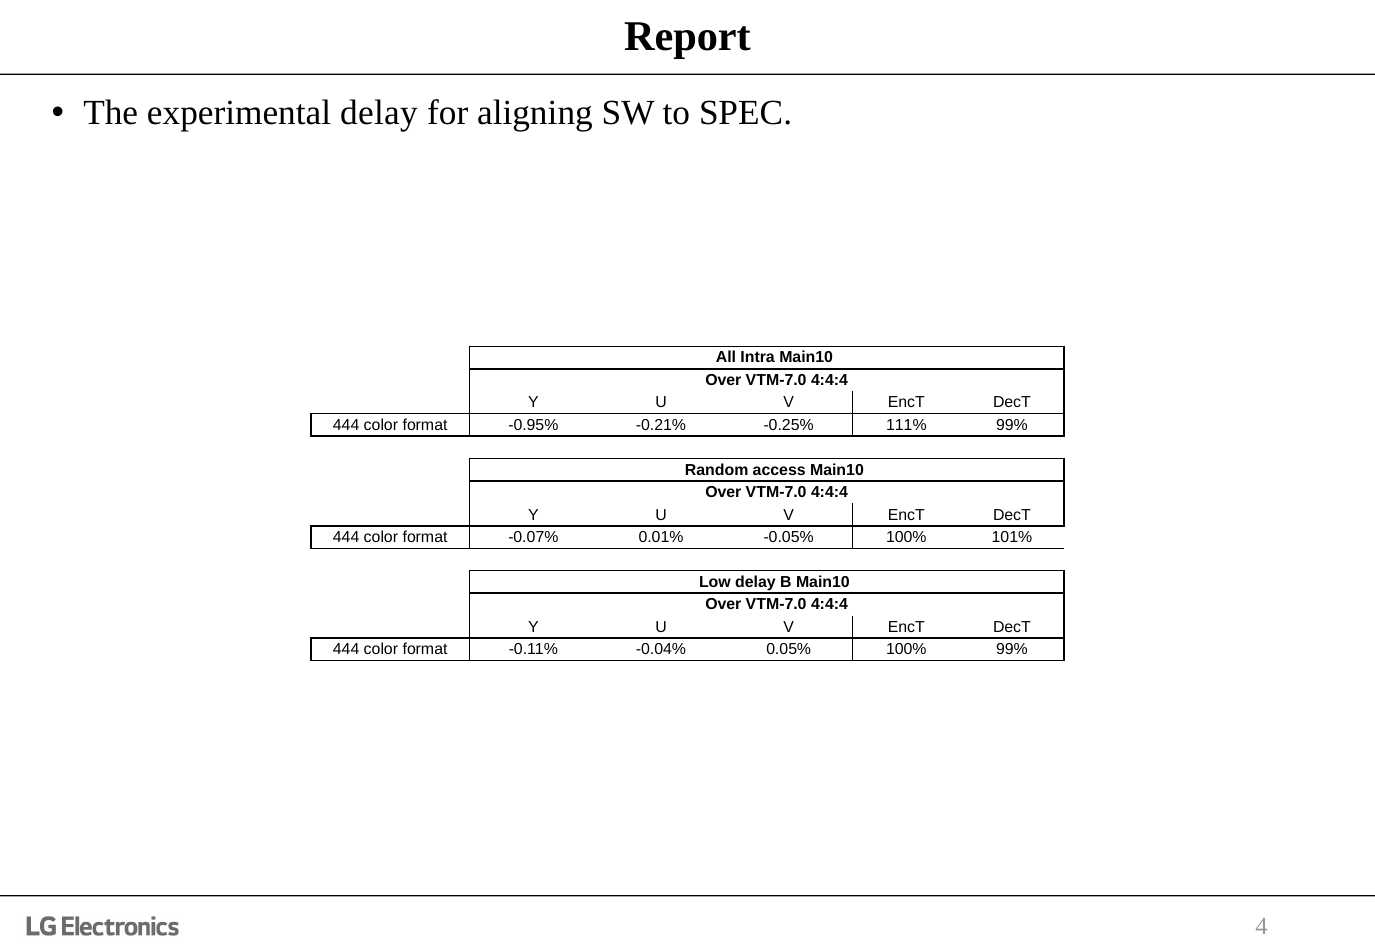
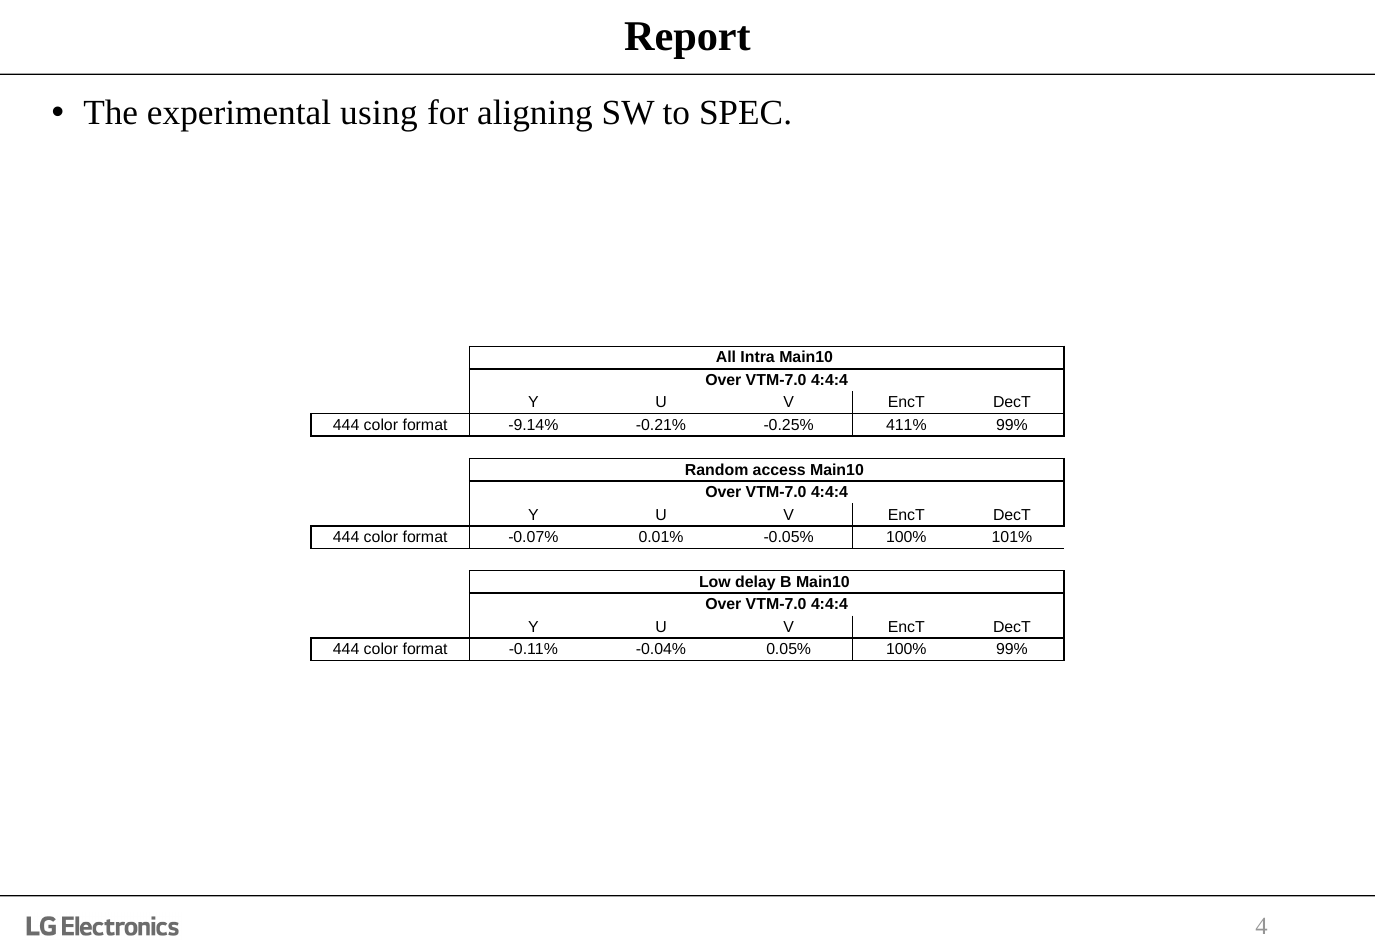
experimental delay: delay -> using (379, 113)
-0.95%: -0.95% -> -9.14% (533, 425)
111%: 111% -> 411% (906, 425)
